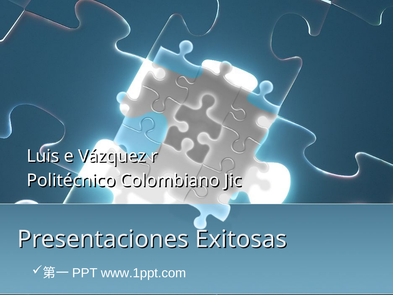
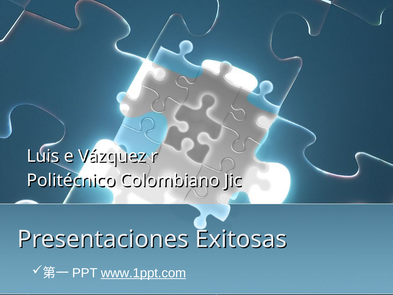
www.1ppt.com underline: none -> present (143, 273)
